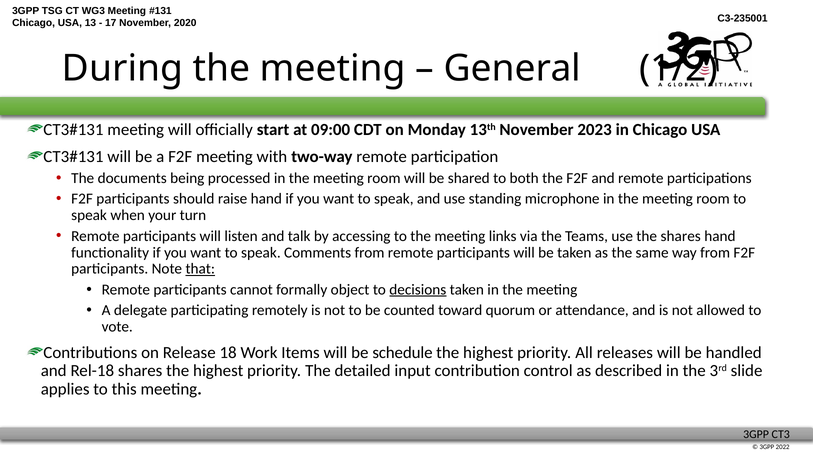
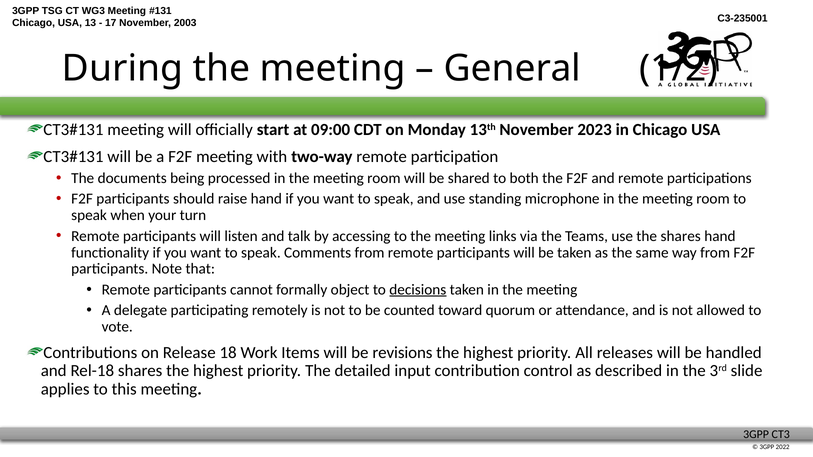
2020: 2020 -> 2003 (185, 23)
that underline: present -> none (200, 269)
schedule: schedule -> revisions (402, 353)
